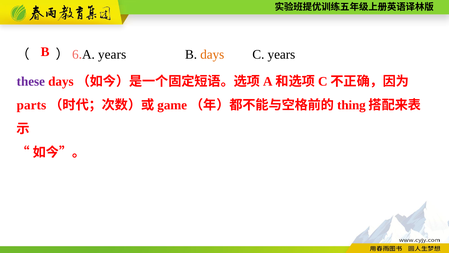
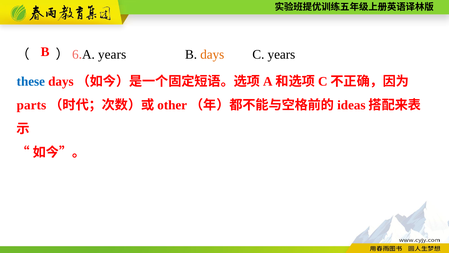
these colour: purple -> blue (31, 81)
game: game -> other (172, 105)
thing: thing -> ideas (351, 105)
